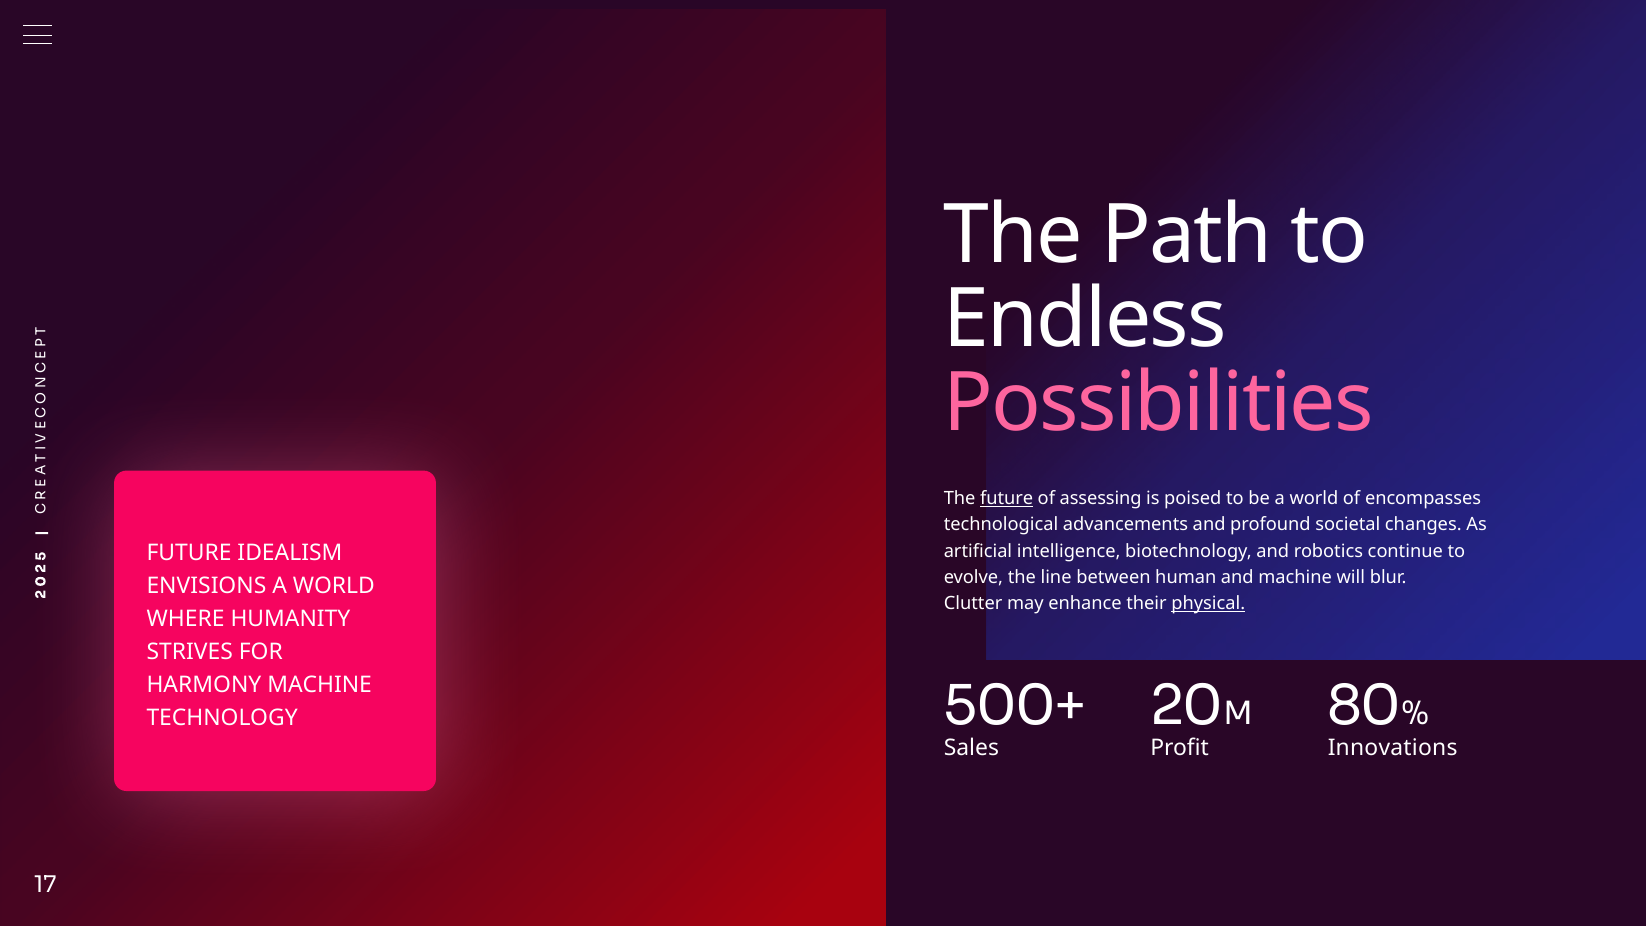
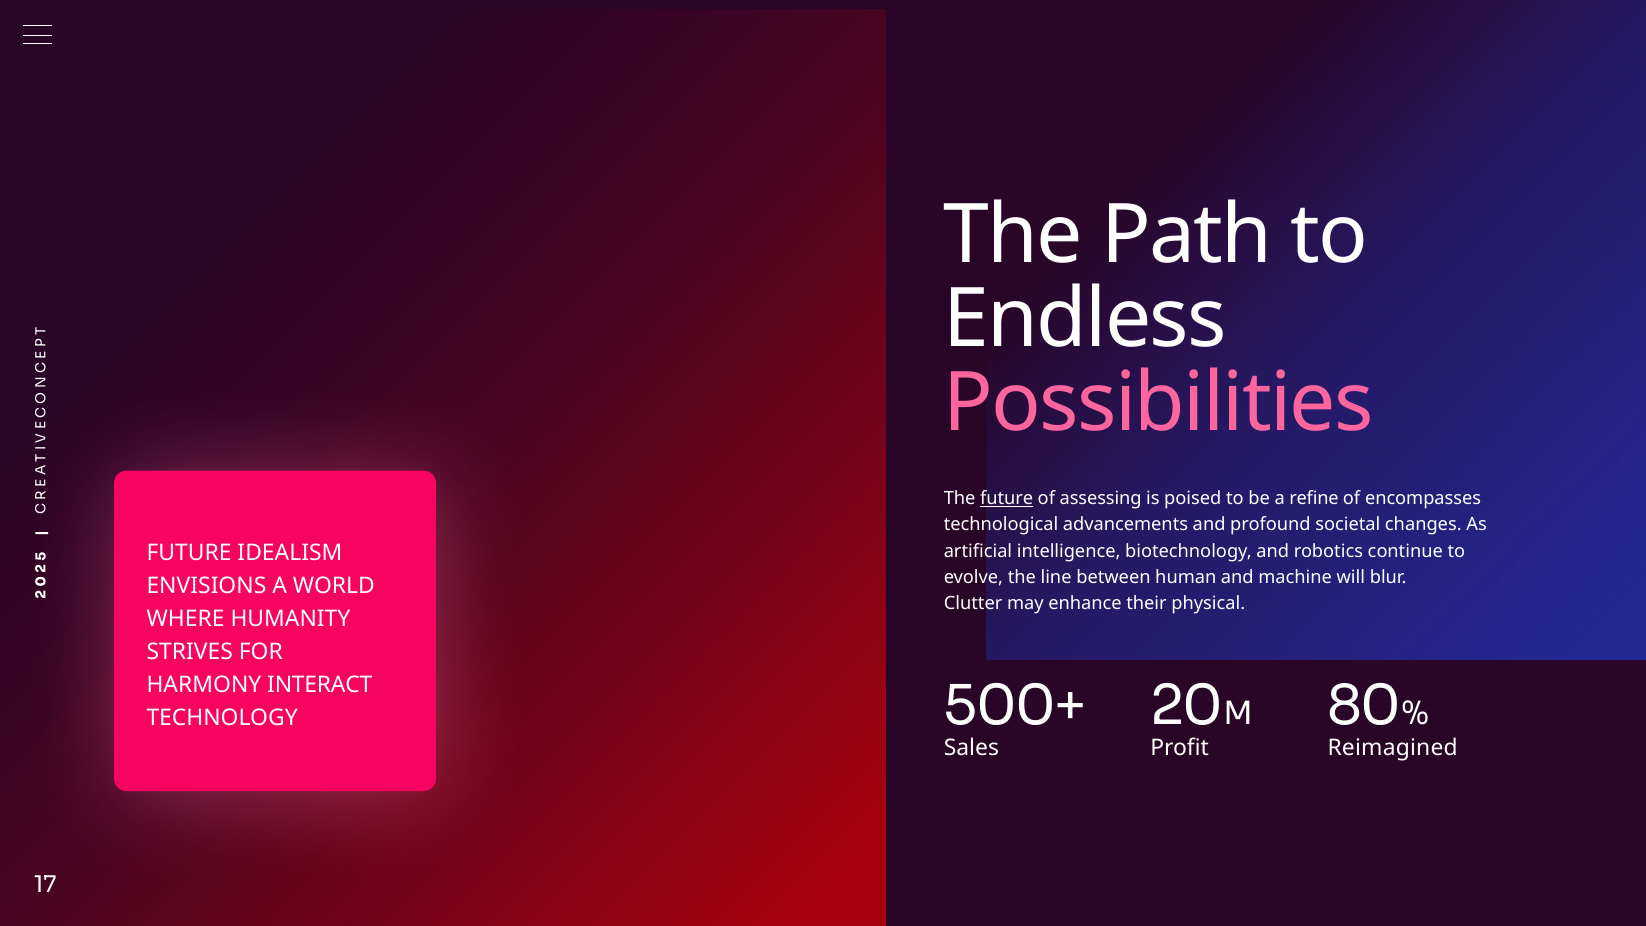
be a world: world -> refine (1314, 498)
physical underline: present -> none (1208, 604)
HARMONY MACHINE: MACHINE -> INTERACT (320, 685)
Innovations: Innovations -> Reimagined (1393, 748)
